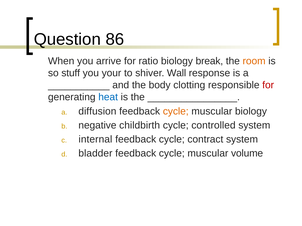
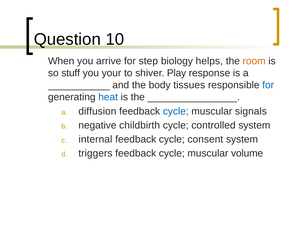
86: 86 -> 10 (115, 39)
ratio: ratio -> step (148, 61)
break: break -> helps (209, 61)
Wall: Wall -> Play (177, 73)
clotting: clotting -> tissues (189, 85)
for colour: red -> blue (268, 85)
cycle colour: orange -> blue (176, 111)
muscular biology: biology -> signals (251, 111)
contract: contract -> consent (205, 140)
bladder: bladder -> triggers (95, 154)
